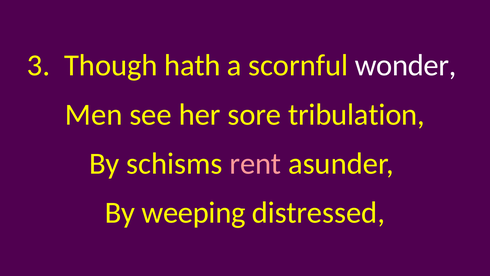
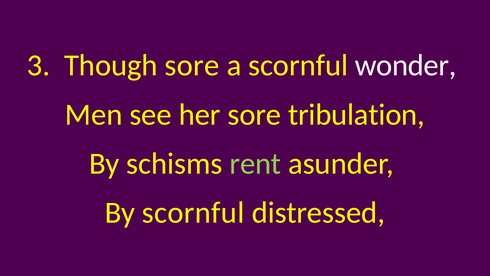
Though hath: hath -> sore (192, 65)
rent colour: pink -> light green (255, 163)
By weeping: weeping -> scornful (193, 212)
